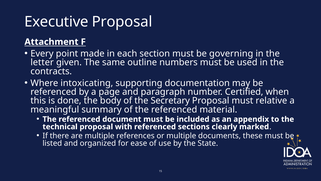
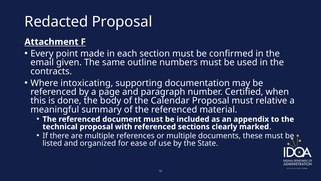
Executive: Executive -> Redacted (56, 22)
governing: governing -> confirmed (231, 54)
letter: letter -> email (42, 62)
Secretary: Secretary -> Calendar (170, 101)
